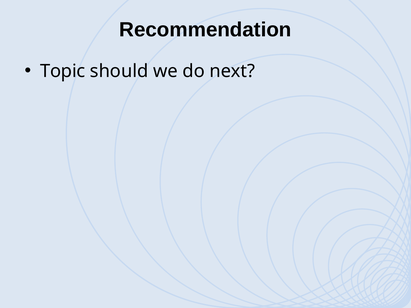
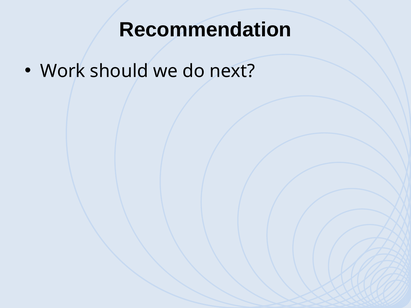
Topic: Topic -> Work (63, 71)
